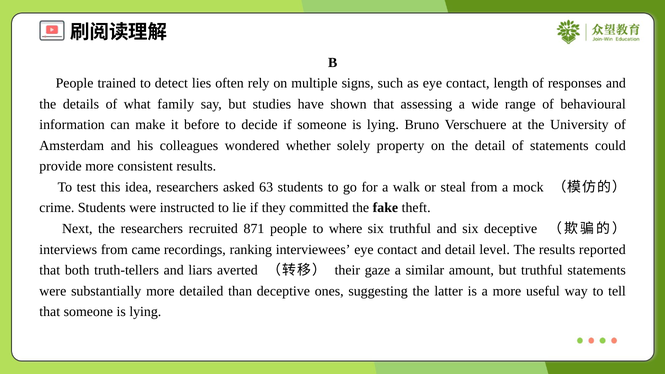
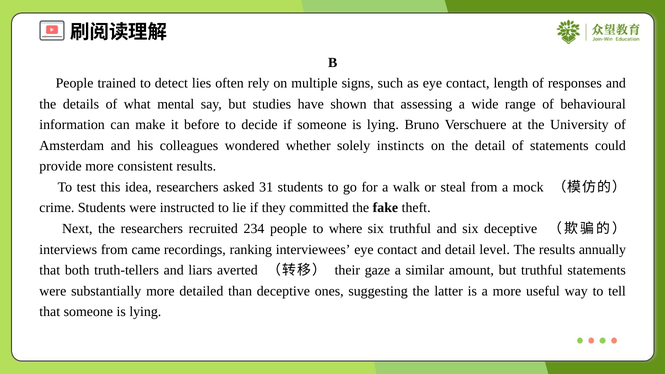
family: family -> mental (176, 104)
property: property -> instincts (400, 146)
63: 63 -> 31 (266, 187)
871: 871 -> 234 (254, 229)
reported: reported -> annually (602, 249)
